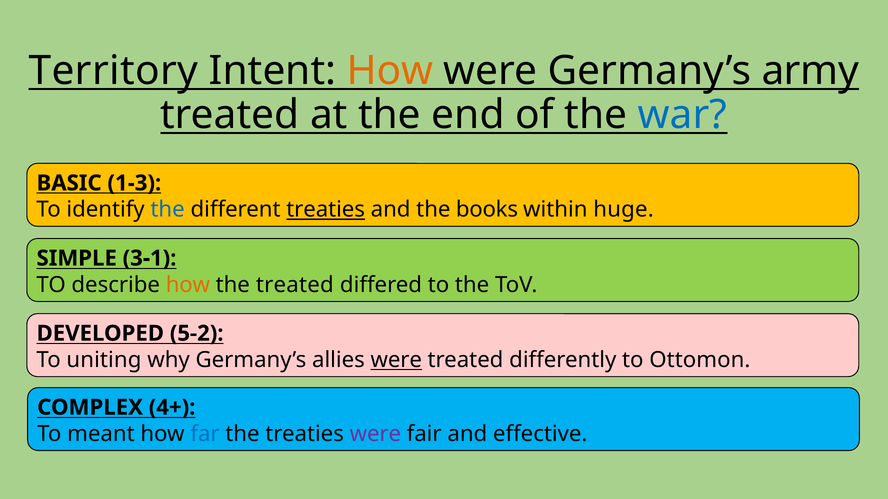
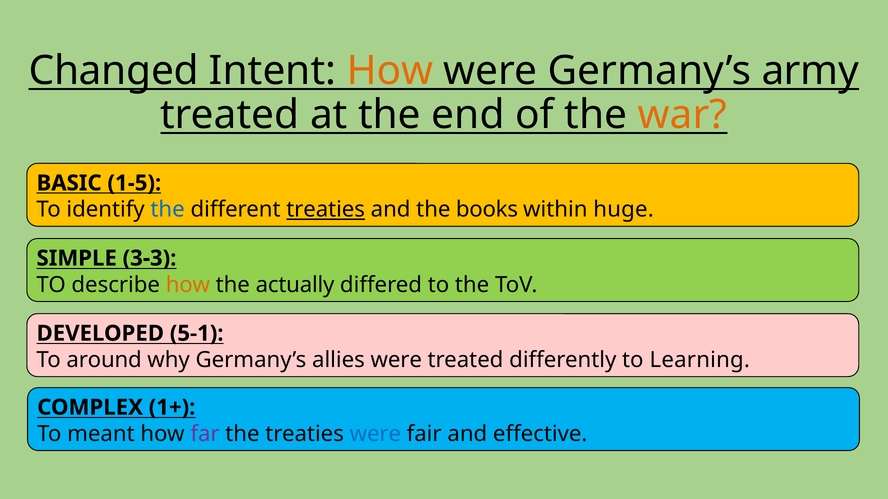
Territory: Territory -> Changed (114, 71)
war colour: blue -> orange (682, 115)
1-3: 1-3 -> 1-5 (134, 183)
3-1: 3-1 -> 3-3 (150, 258)
the treated: treated -> actually (295, 285)
5-2: 5-2 -> 5-1 (197, 334)
uniting: uniting -> around (104, 360)
were underline: present -> none (396, 360)
Ottomon: Ottomon -> Learning (700, 360)
4+: 4+ -> 1+ (172, 408)
far colour: blue -> purple (205, 434)
were colour: purple -> blue (375, 434)
